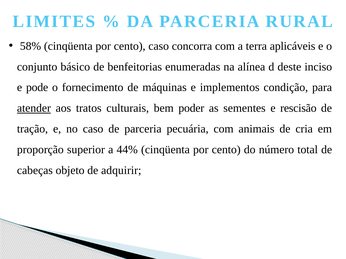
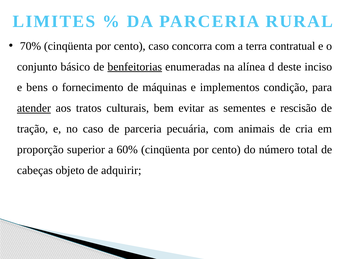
58%: 58% -> 70% (31, 46)
aplicáveis: aplicáveis -> contratual (293, 46)
benfeitorias underline: none -> present (135, 67)
pode: pode -> bens (37, 88)
poder: poder -> evitar (191, 108)
44%: 44% -> 60% (127, 150)
